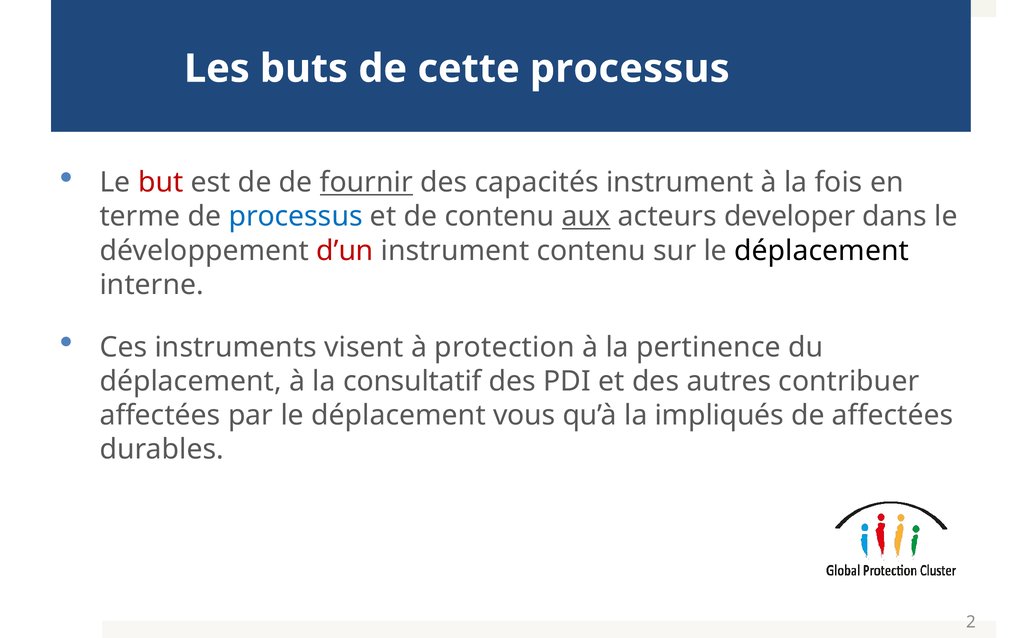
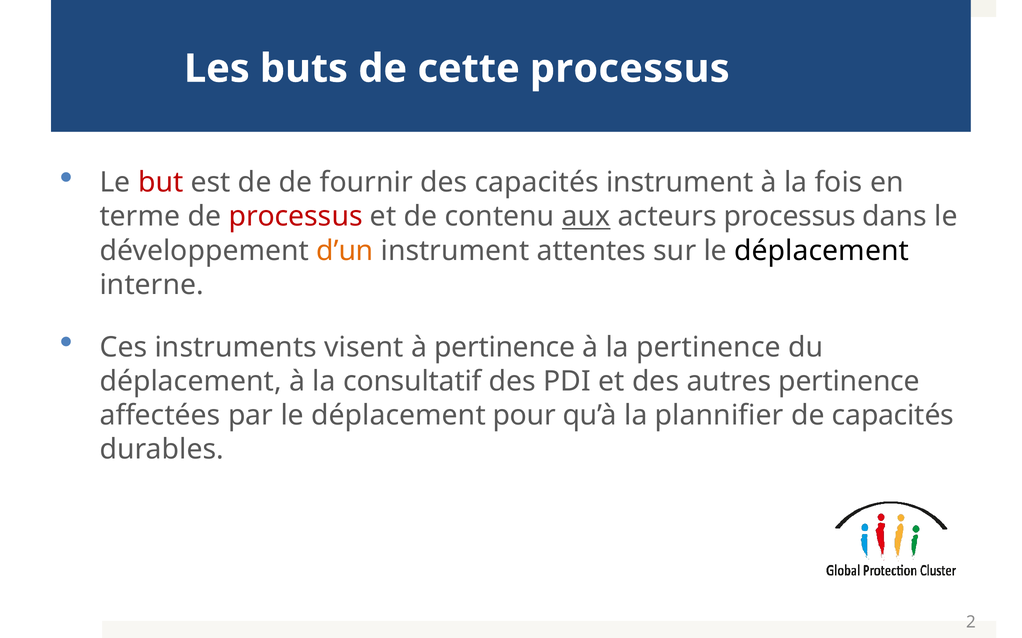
fournir underline: present -> none (366, 183)
processus colour: blue -> red (296, 217)
acteurs developer: developer -> processus (790, 217)
d’un colour: red -> orange (345, 251)
instrument contenu: contenu -> attentes (591, 251)
à protection: protection -> pertinence (505, 348)
autres contribuer: contribuer -> pertinence (849, 382)
vous: vous -> pour (524, 416)
impliqués: impliqués -> plannifier (719, 416)
de affectées: affectées -> capacités (893, 416)
